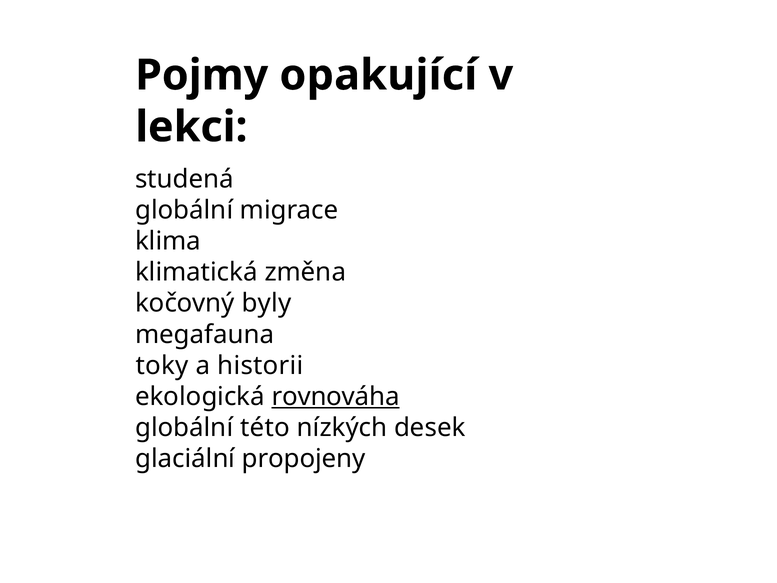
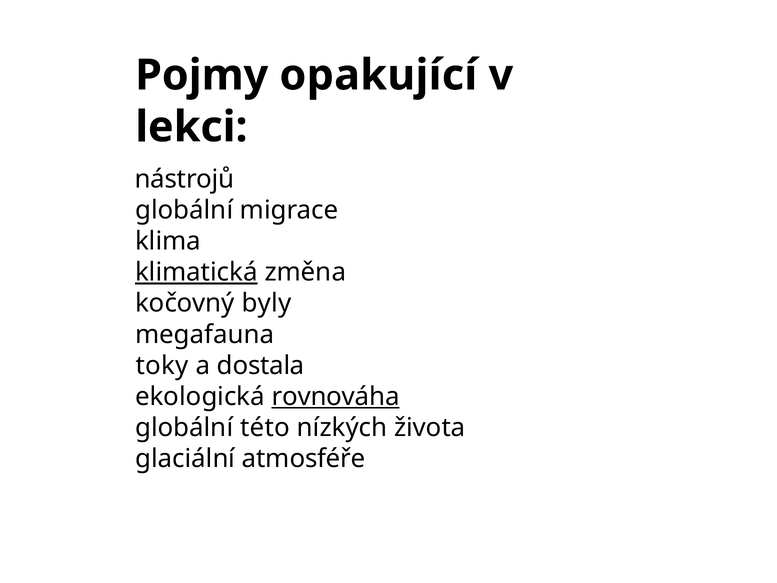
studená: studená -> nástrojů (185, 179)
klimatická underline: none -> present (196, 272)
historii: historii -> dostala (261, 365)
desek: desek -> života (430, 428)
propojeny: propojeny -> atmosféře (304, 459)
